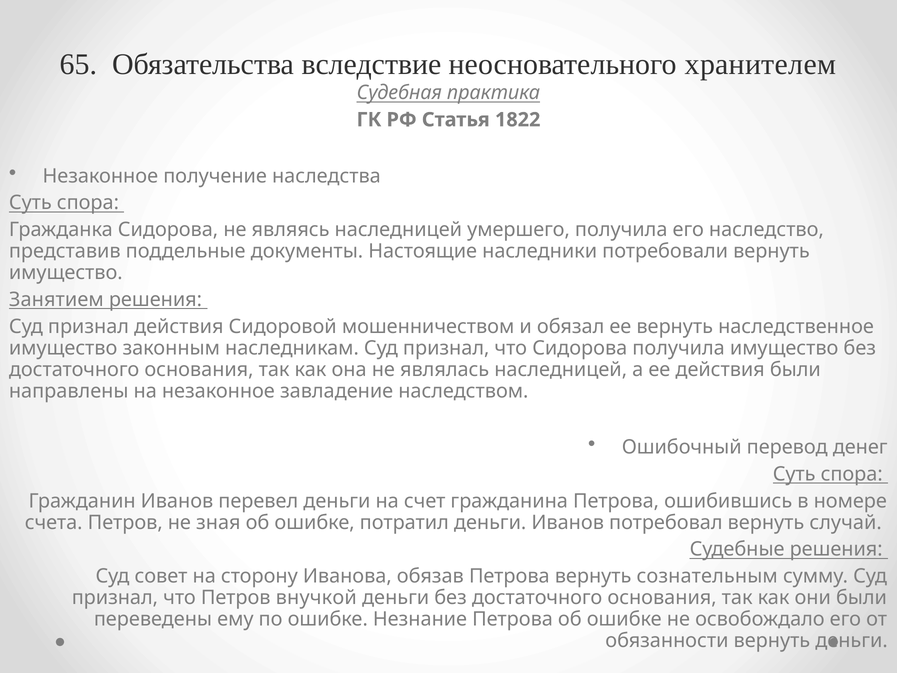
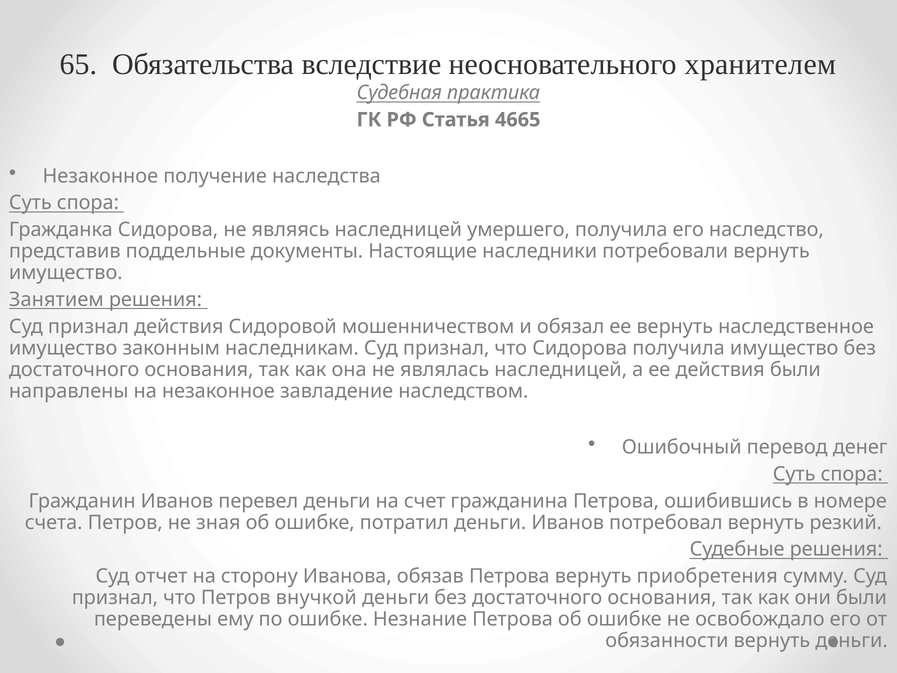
1822: 1822 -> 4665 (518, 120)
случай: случай -> резкий (846, 522)
совет: совет -> отчет (161, 576)
сознательным: сознательным -> приобретения (707, 576)
